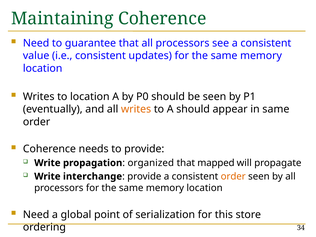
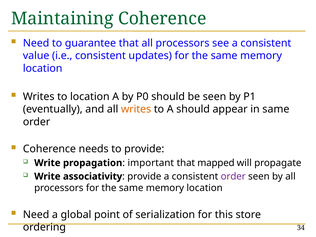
organized: organized -> important (151, 163)
interchange: interchange -> associativity (93, 176)
order colour: orange -> purple (233, 176)
